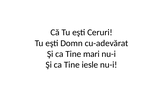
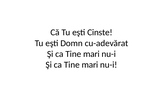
Ceruri: Ceruri -> Cinste (100, 33)
iesle: iesle -> mari (90, 65)
